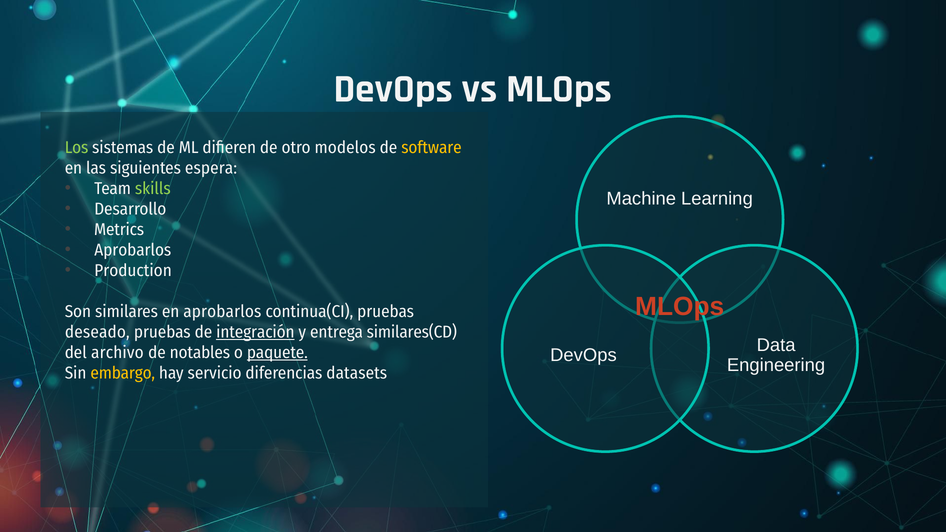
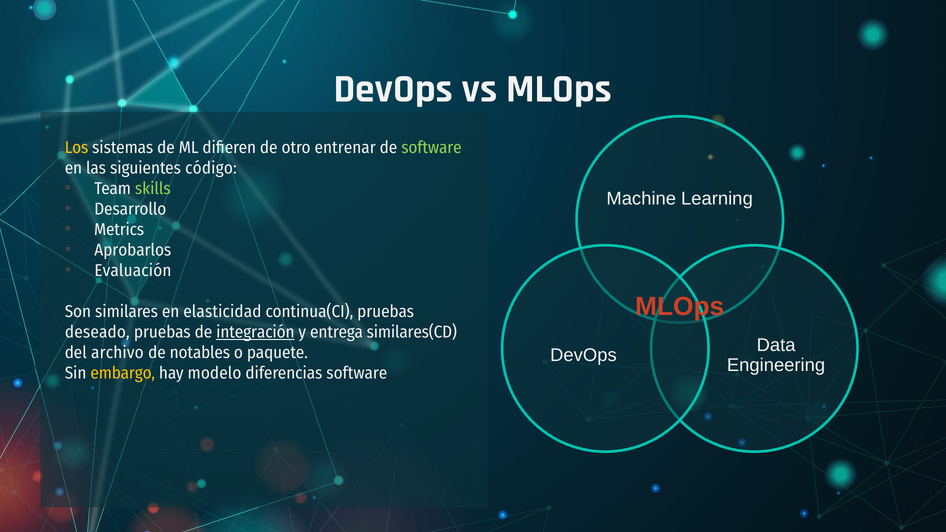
Los colour: light green -> yellow (77, 148)
modelos: modelos -> entrenar (345, 148)
software colour: yellow -> light green (431, 148)
espera: espera -> código (211, 168)
Production: Production -> Evaluación (133, 271)
en aprobarlos: aprobarlos -> elasticidad (222, 312)
paquete underline: present -> none (277, 353)
servicio: servicio -> modelo (215, 373)
diferencias datasets: datasets -> software (357, 373)
